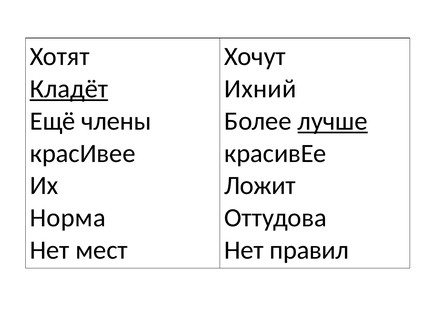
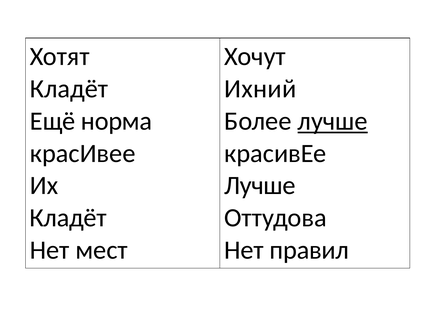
Кладёт underline: present -> none (69, 89)
члены: члены -> норма (117, 121)
Ложит: Ложит -> Лучше (260, 186)
Норма: Норма -> Кладёт (68, 218)
